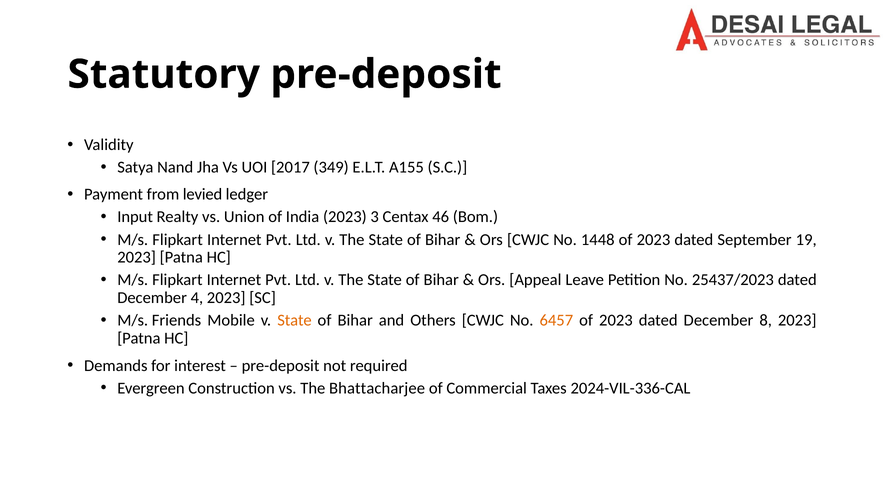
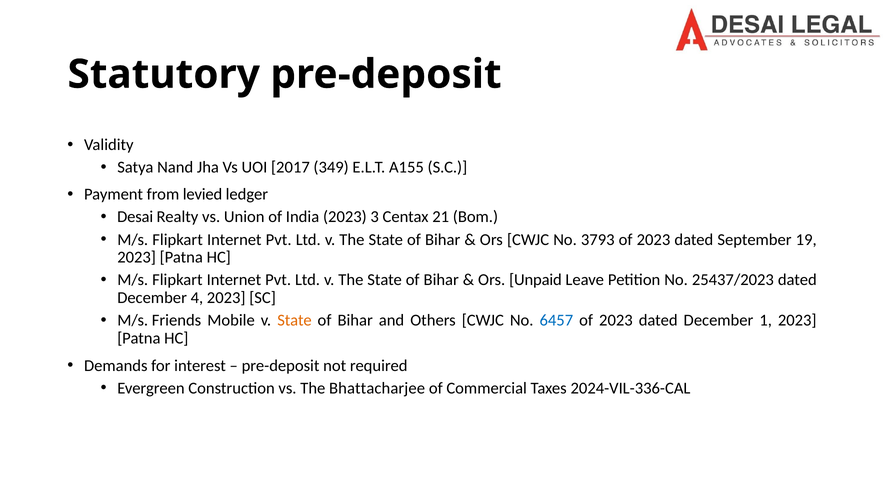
Input: Input -> Desai (135, 217)
46: 46 -> 21 (441, 217)
1448: 1448 -> 3793 (598, 239)
Appeal: Appeal -> Unpaid (535, 280)
6457 colour: orange -> blue (556, 320)
8: 8 -> 1 (766, 320)
